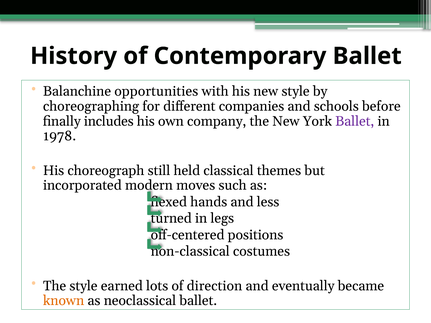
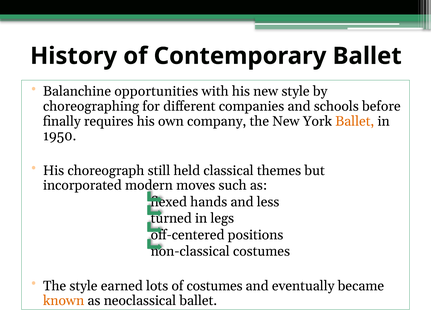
includes: includes -> requires (109, 121)
Ballet colour: purple -> orange (355, 121)
1978: 1978 -> 1950 (60, 136)
of direction: direction -> costumes (215, 286)
